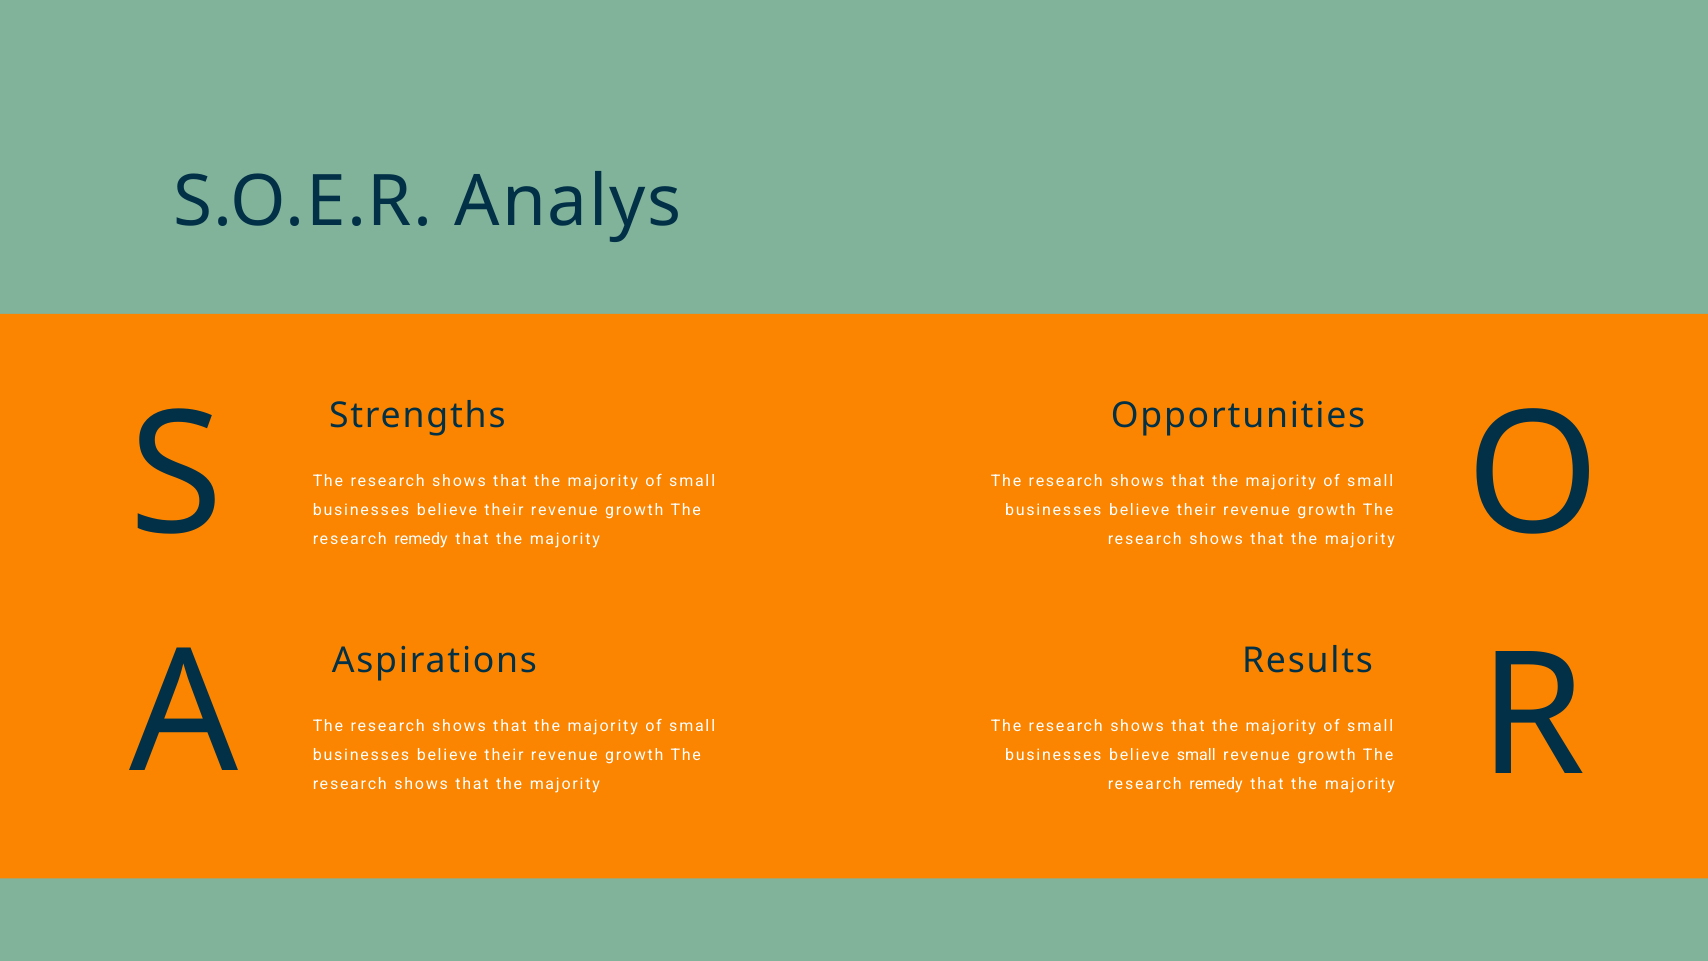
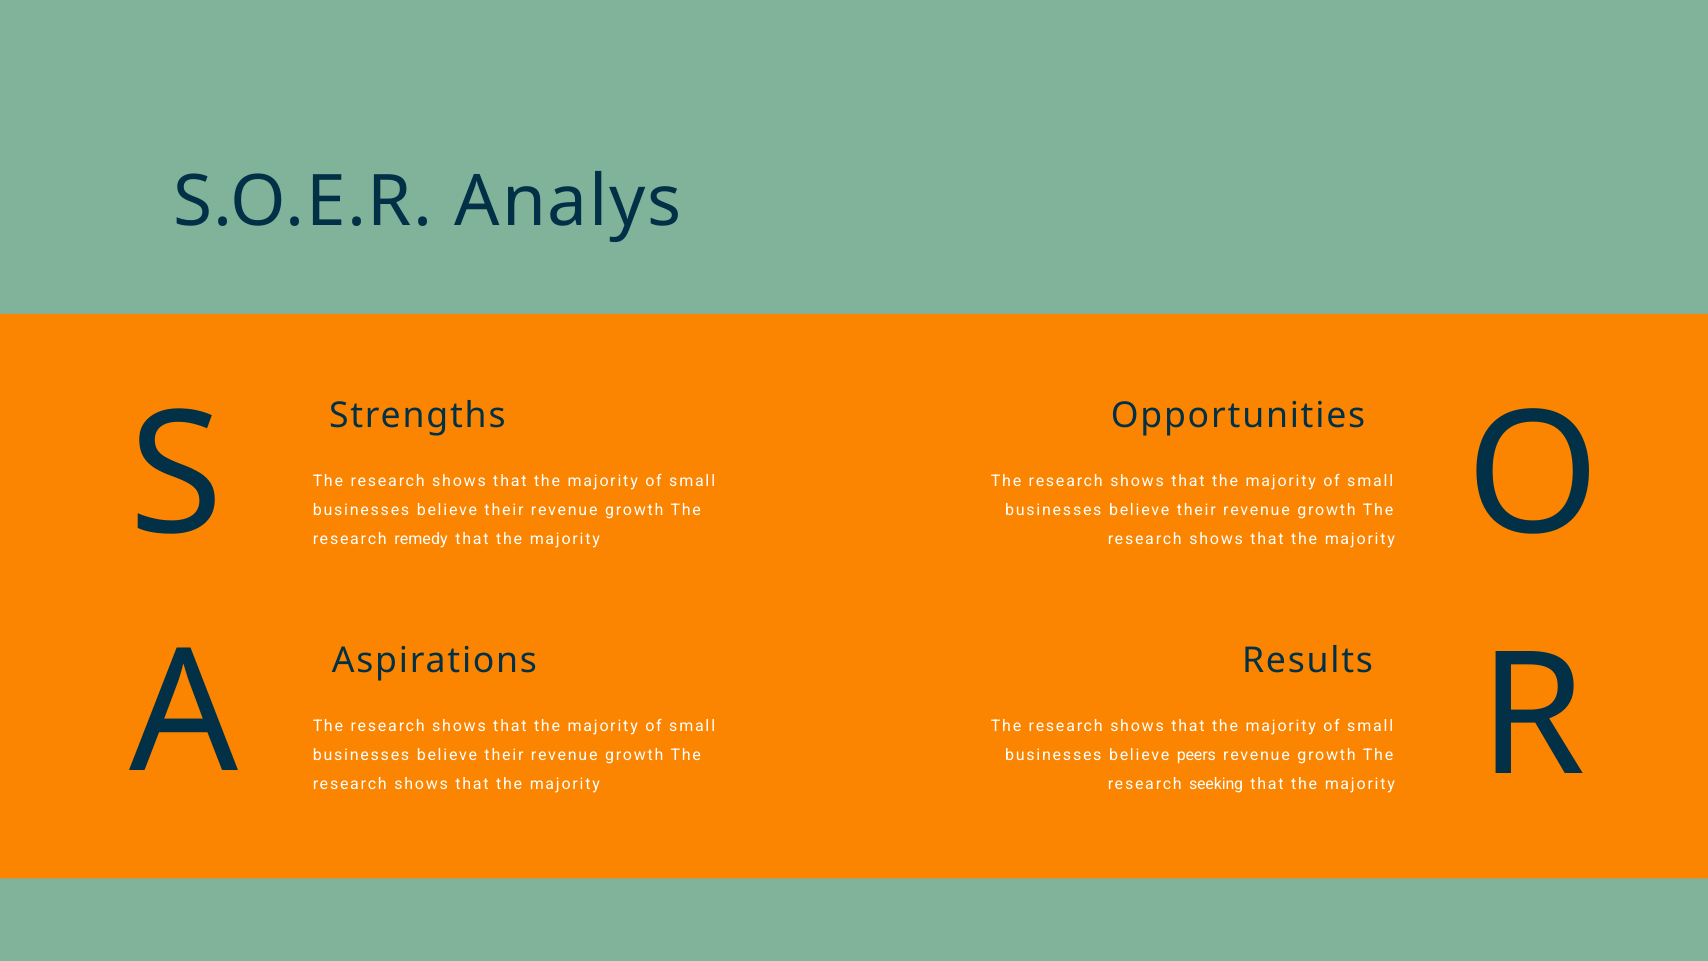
believe small: small -> peers (1196, 755)
remedy: remedy -> seeking (1216, 784)
